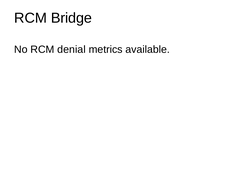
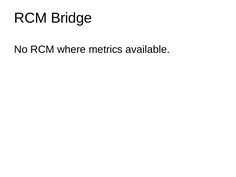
denial: denial -> where (72, 49)
